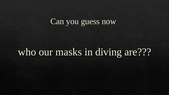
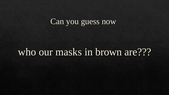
diving: diving -> brown (109, 52)
